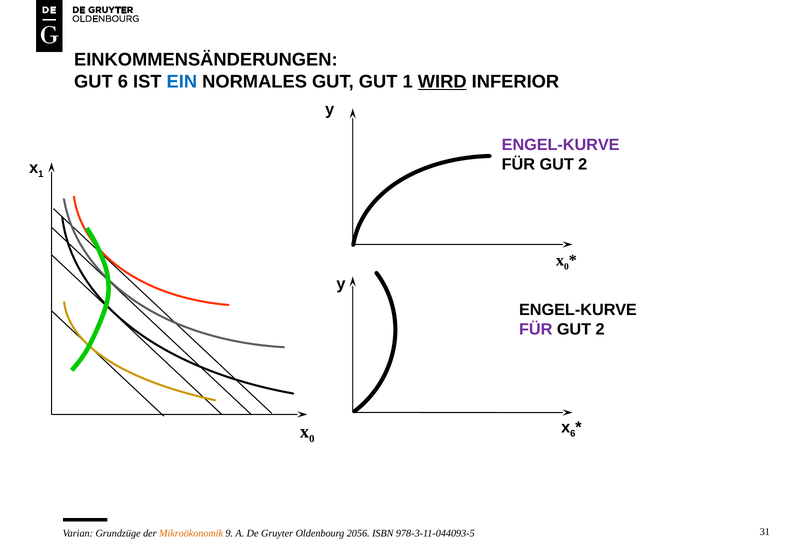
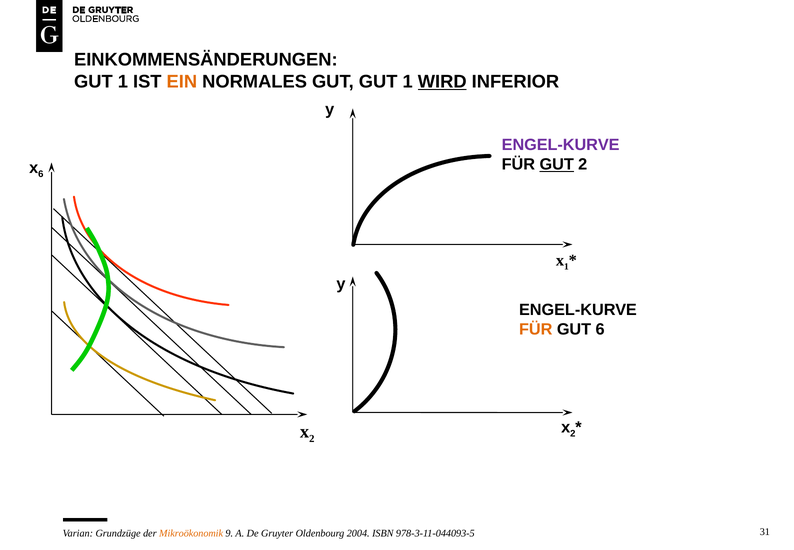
6: 6 -> 1 (123, 81)
EIN colour: blue -> orange (182, 81)
GUT underline: none -> present (557, 164)
1: 1 -> 6 (41, 174)
0: 0 -> 1 (566, 266)
FÜR colour: purple -> orange (536, 329)
2: 2 -> 6 (600, 329)
6: 6 -> 2 (573, 433)
0: 0 -> 2 (312, 439)
2056: 2056 -> 2004 (358, 533)
